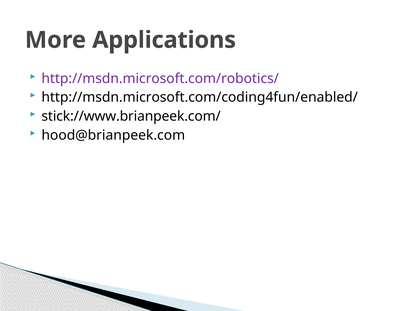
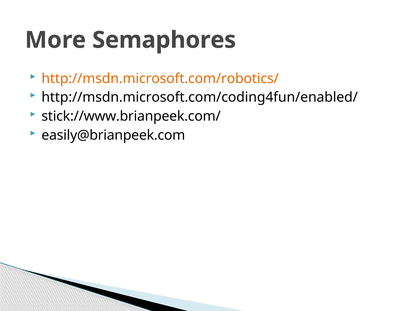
Applications: Applications -> Semaphores (164, 40)
http://msdn.microsoft.com/robotics/ colour: purple -> orange (160, 79)
hood@brianpeek.com: hood@brianpeek.com -> easily@brianpeek.com (113, 135)
